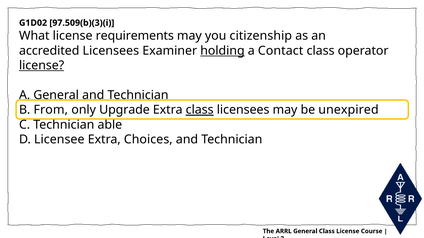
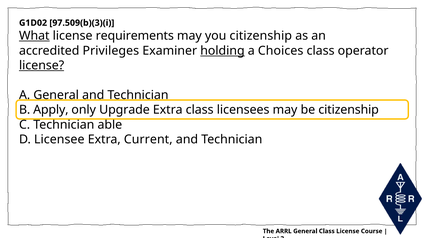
What underline: none -> present (34, 36)
accredited Licensees: Licensees -> Privileges (111, 51)
Contact: Contact -> Choices (281, 51)
From: From -> Apply (51, 110)
class underline: present -> none (200, 110)
be unexpired: unexpired -> citizenship (349, 110)
Choices: Choices -> Current (148, 140)
